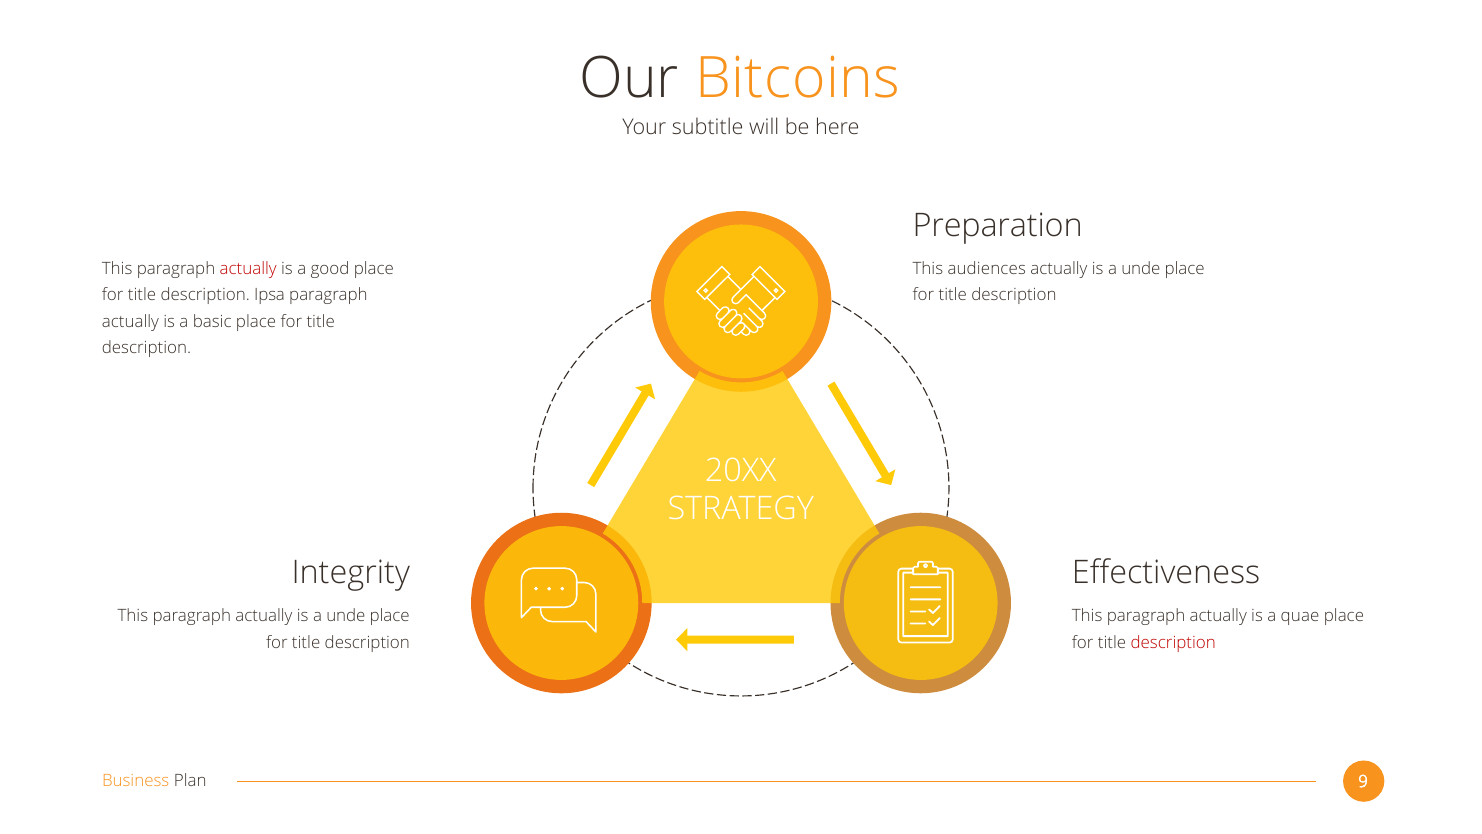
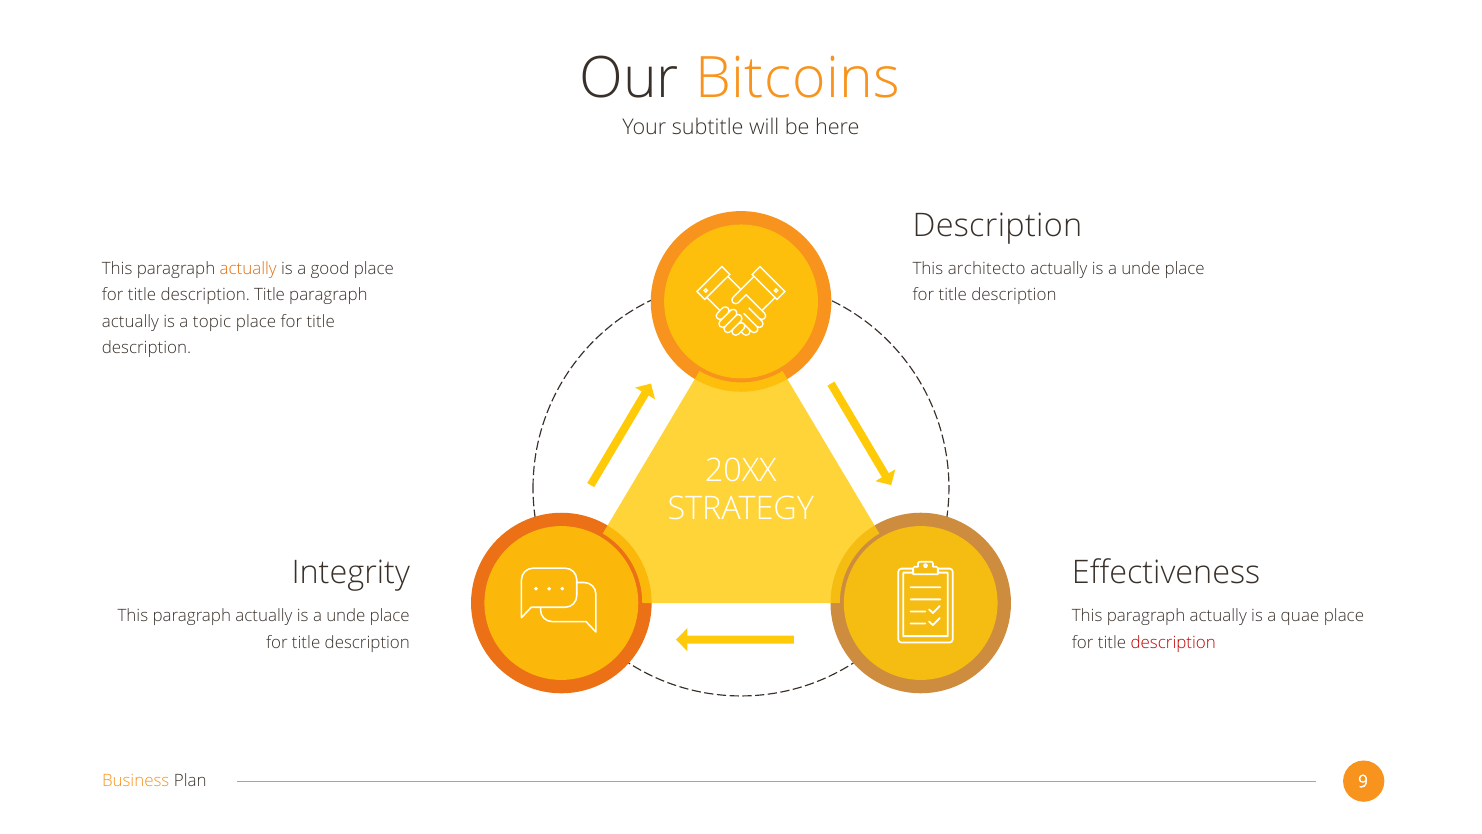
Preparation: Preparation -> Description (997, 226)
actually colour: red -> orange (248, 269)
audiences: audiences -> architecto (987, 269)
description Ipsa: Ipsa -> Title (270, 295)
basic: basic -> topic (212, 322)
